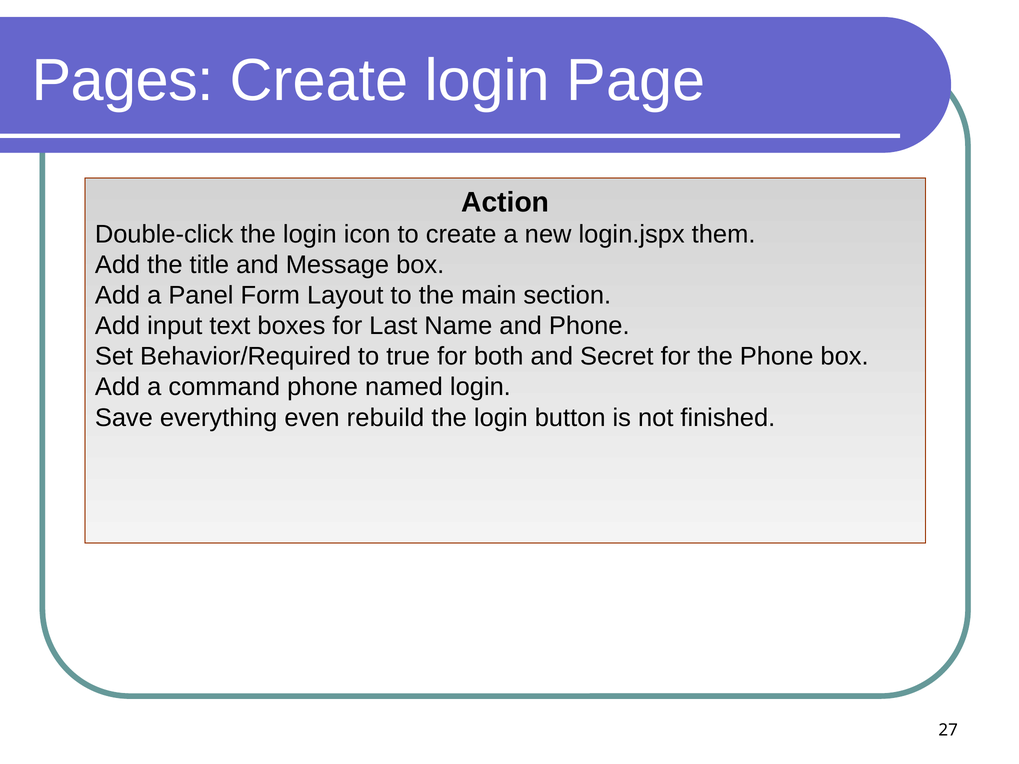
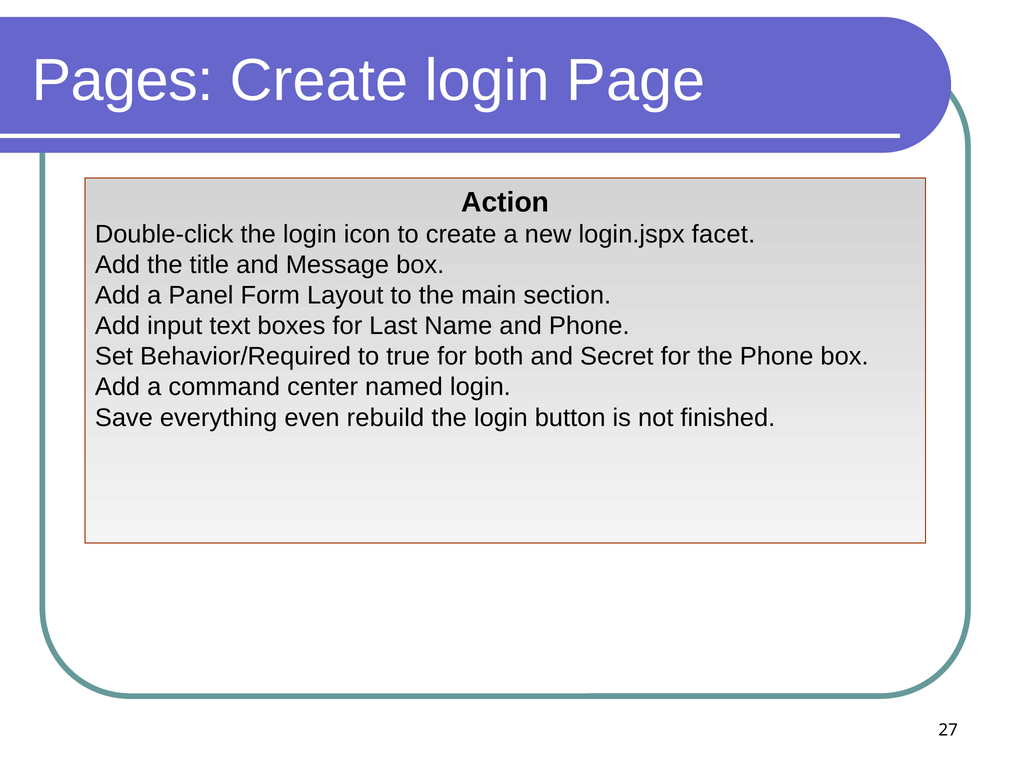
them: them -> facet (723, 234)
command phone: phone -> center (323, 387)
